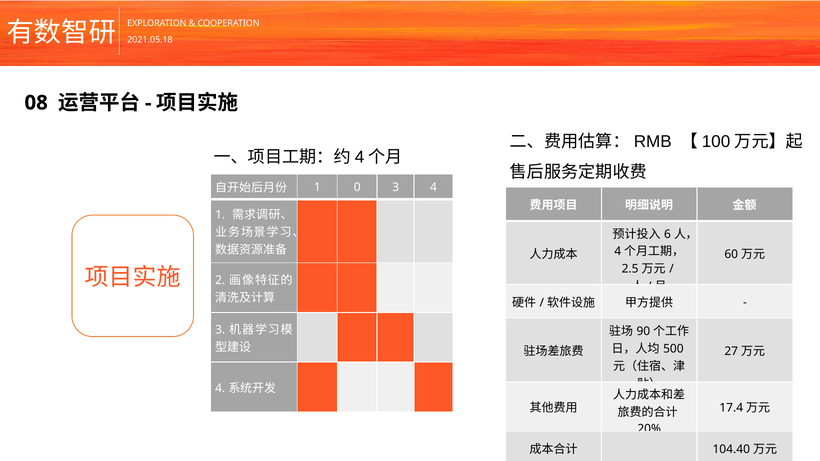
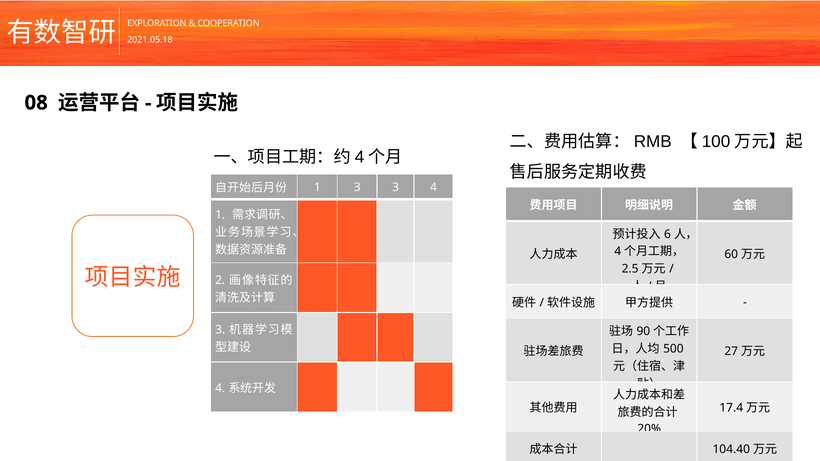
1 0: 0 -> 3 (357, 188)
